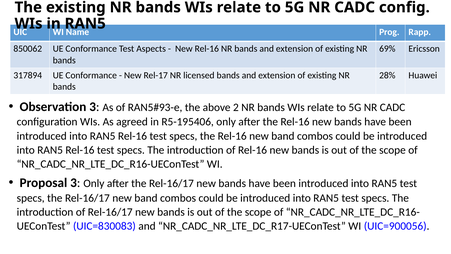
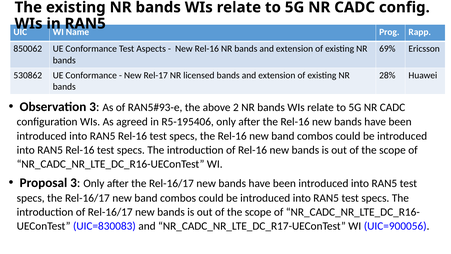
317894: 317894 -> 530862 (28, 75)
